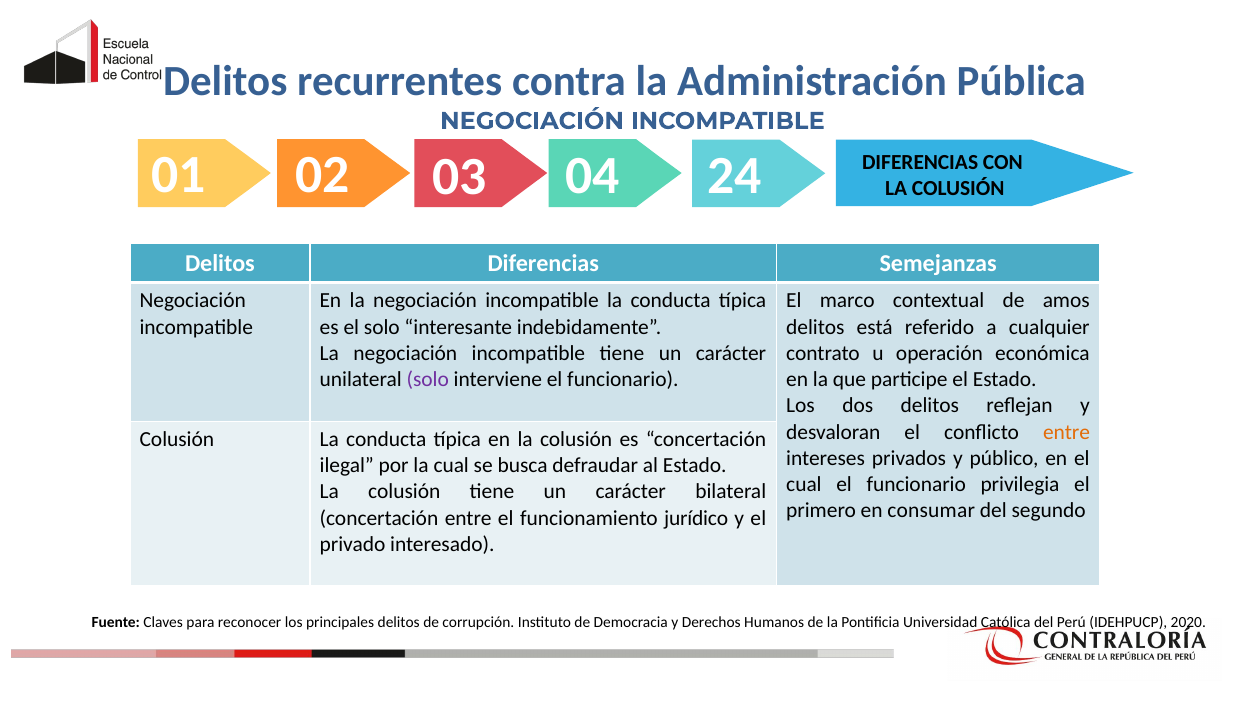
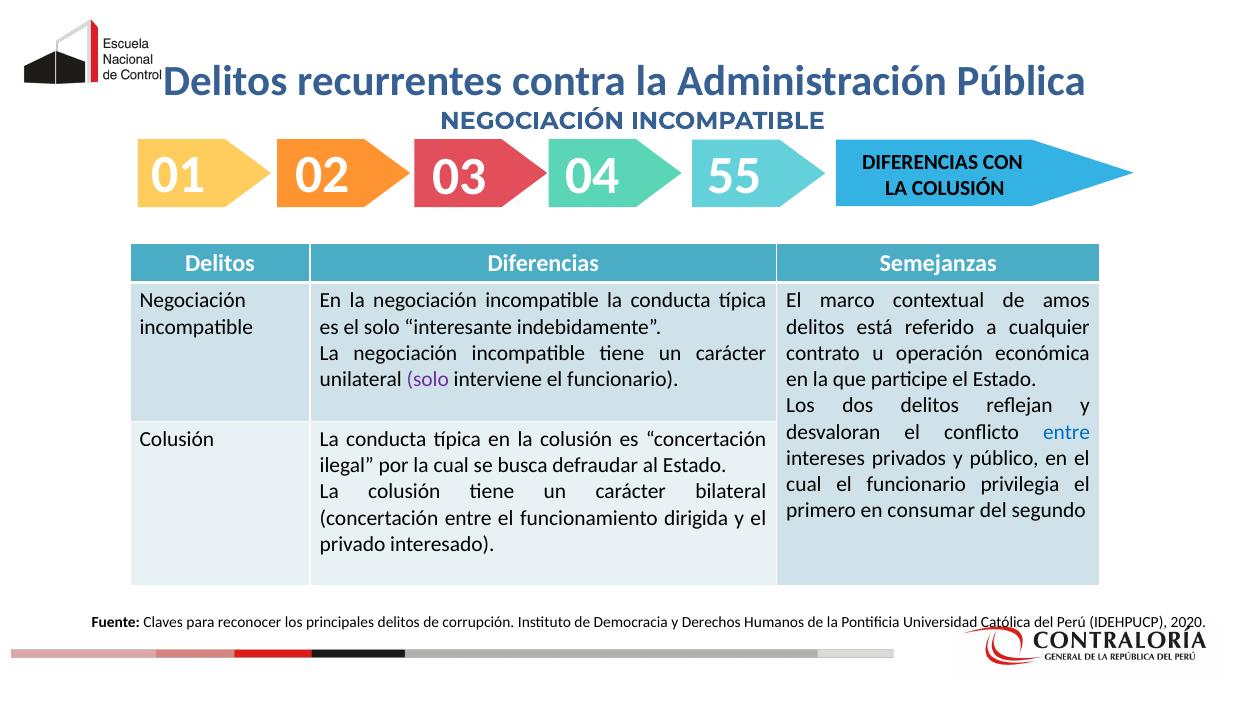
24: 24 -> 55 (735, 176)
entre colour: orange -> blue (1067, 432)
jurídico: jurídico -> dirigida (696, 518)
